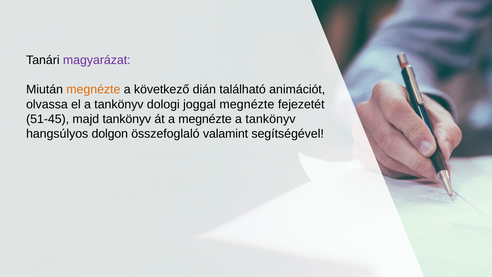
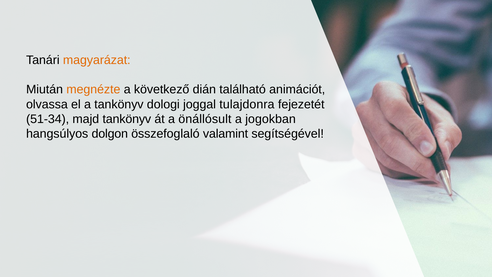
magyarázat colour: purple -> orange (97, 60)
joggal megnézte: megnézte -> tulajdonra (247, 104)
51-45: 51-45 -> 51-34 (48, 119)
a megnézte: megnézte -> önállósult (205, 119)
tankönyv: tankönyv -> jogokban (271, 119)
